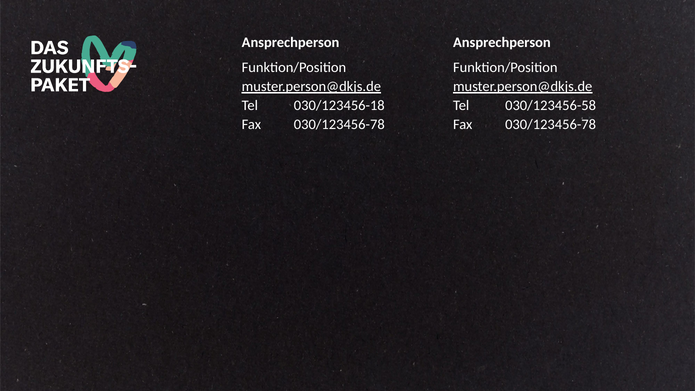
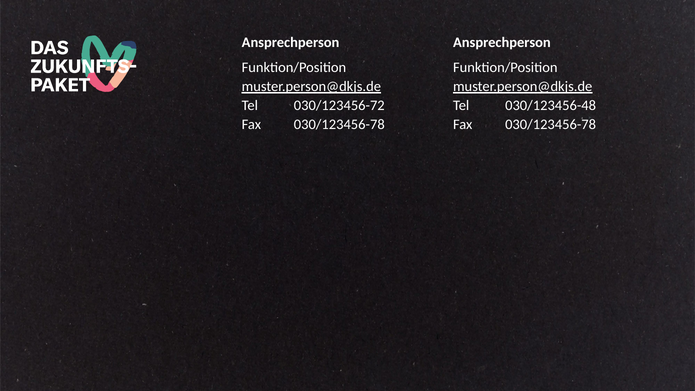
030/123456-18: 030/123456-18 -> 030/123456-72 (339, 106)
030/123456-58: 030/123456-58 -> 030/123456-48 (551, 106)
